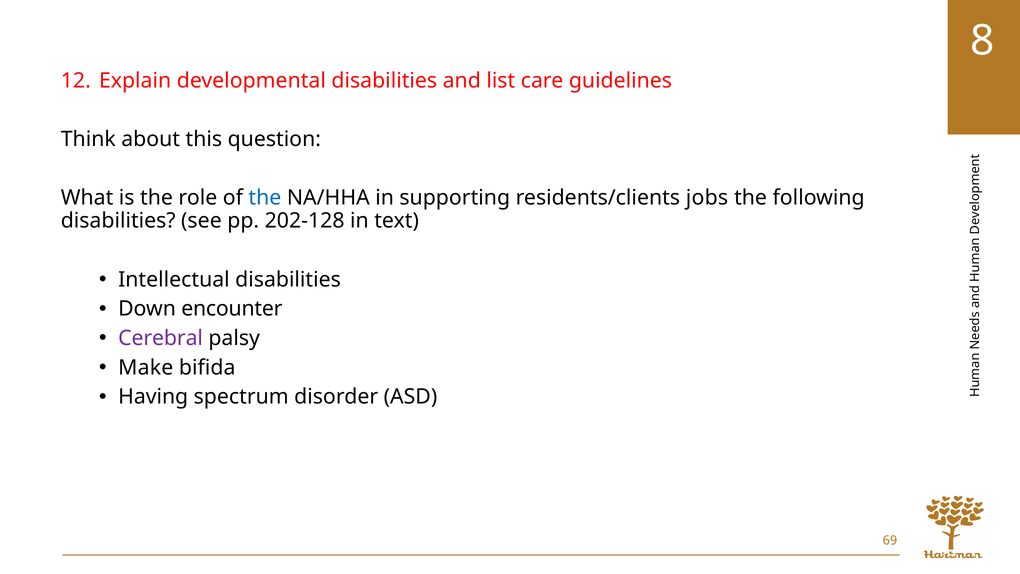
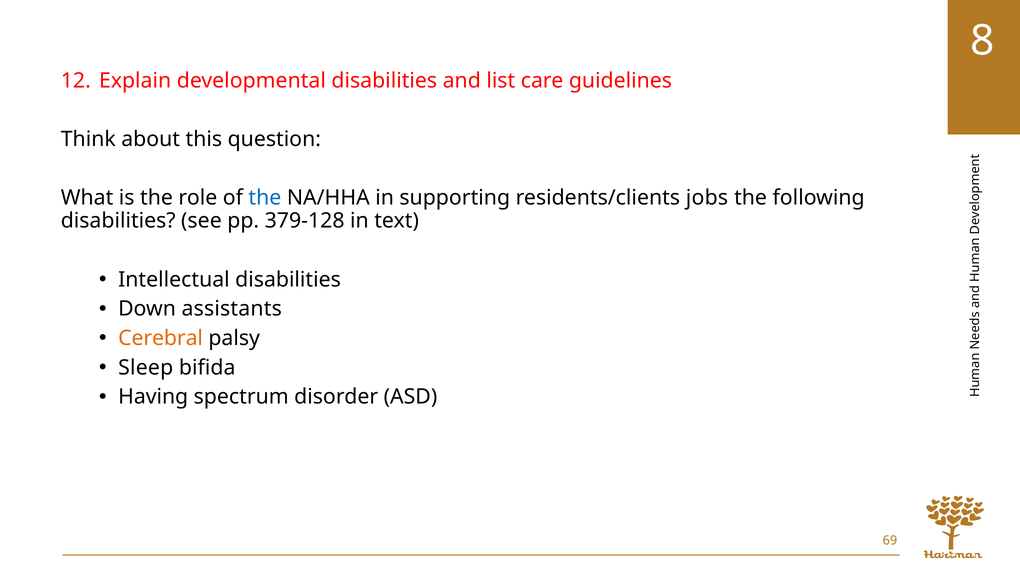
202-128: 202-128 -> 379-128 (305, 221)
encounter: encounter -> assistants (232, 309)
Cerebral colour: purple -> orange (161, 338)
Make: Make -> Sleep (146, 367)
